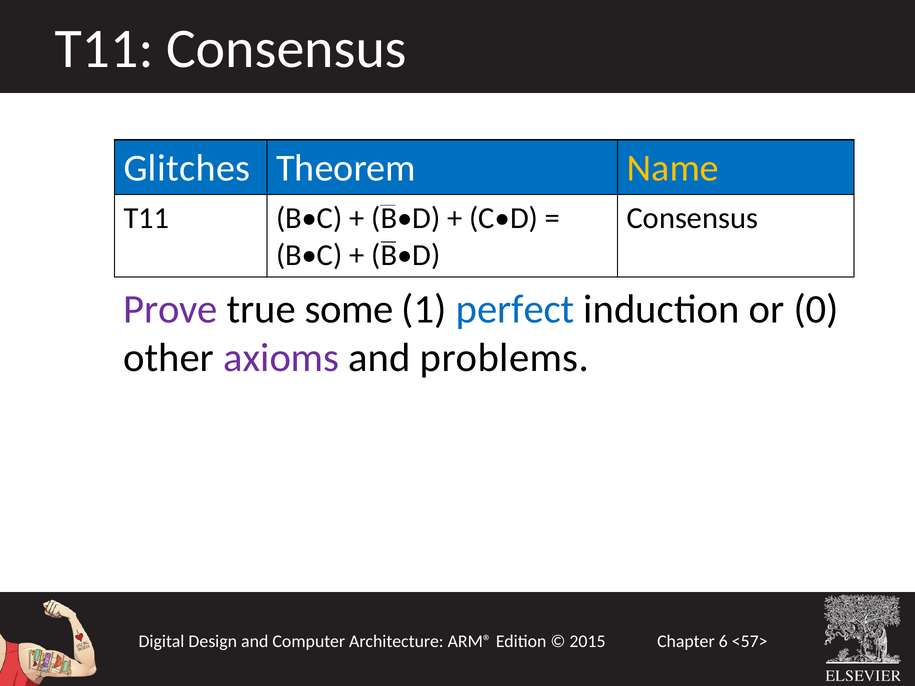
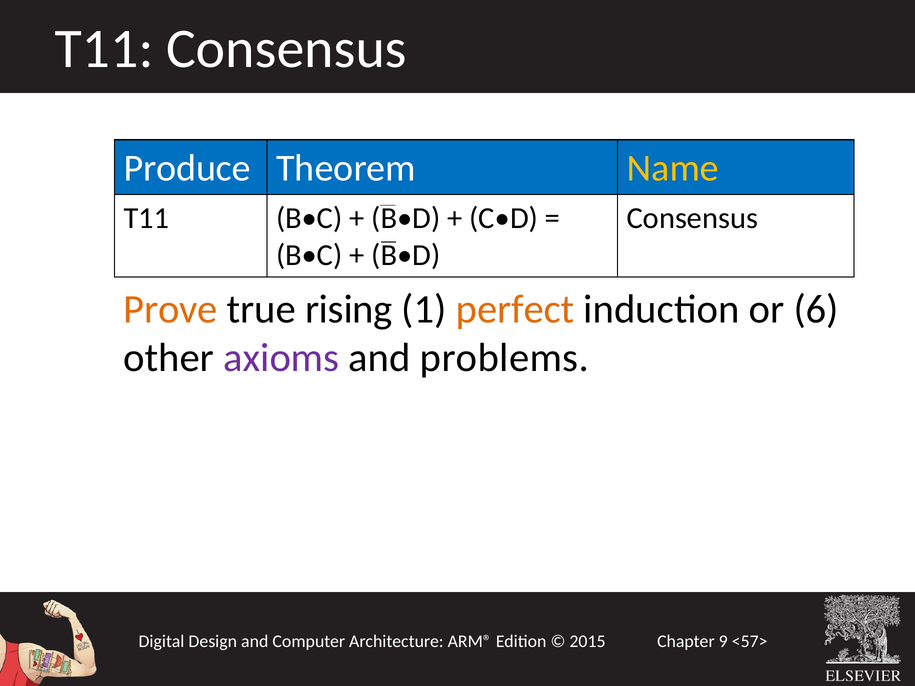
Glitches: Glitches -> Produce (187, 168)
Prove colour: purple -> orange (170, 309)
some: some -> rising (349, 309)
perfect colour: blue -> orange (515, 309)
0: 0 -> 6 (816, 309)
6: 6 -> 9 (723, 642)
